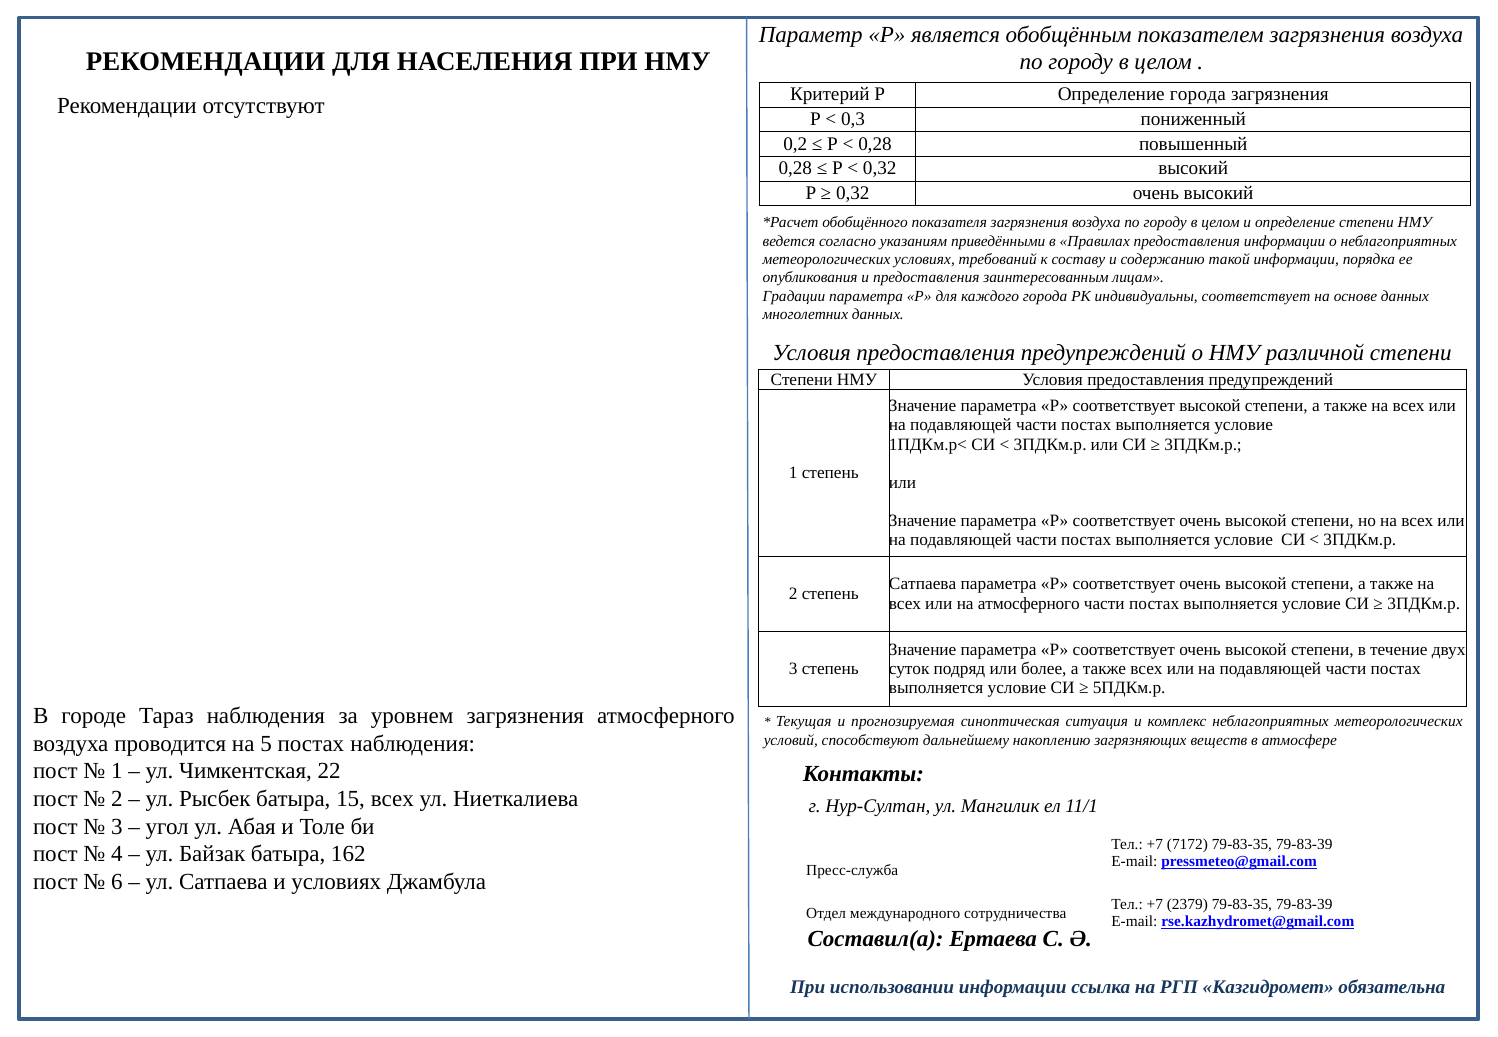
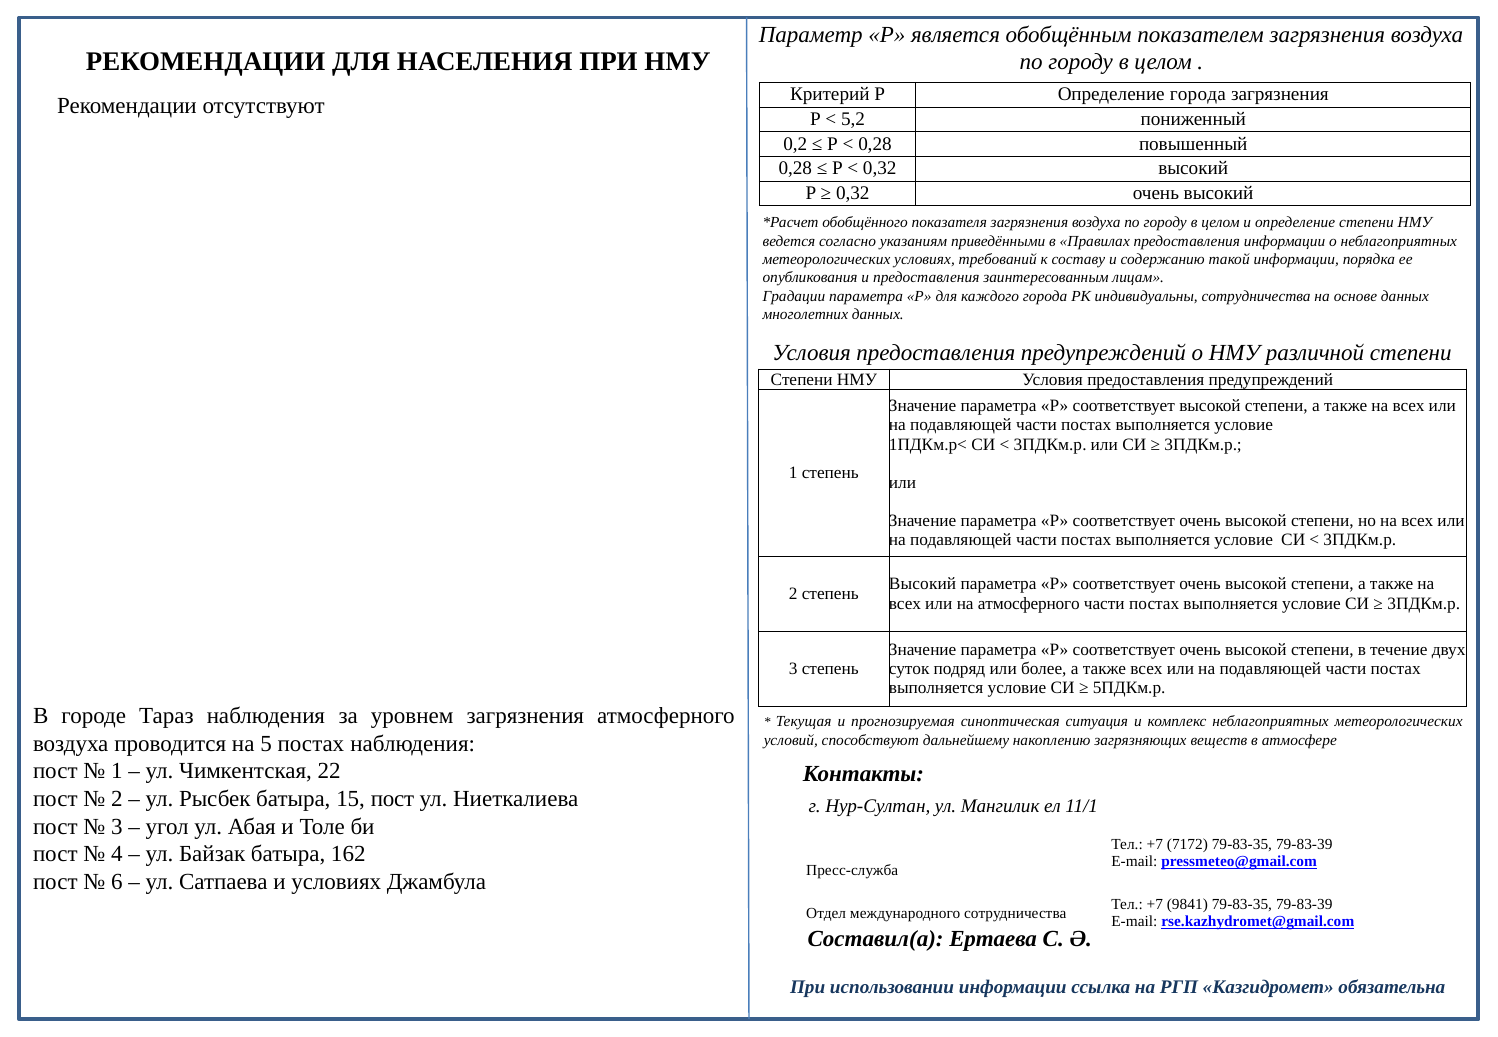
0,3: 0,3 -> 5,2 (853, 119)
индивидуальны соответствует: соответствует -> сотрудничества (1256, 296)
Сатпаева: Сатпаева -> Высокий (923, 584)
15 всех: всех -> пост (392, 799)
2379: 2379 -> 9841 (1187, 905)
